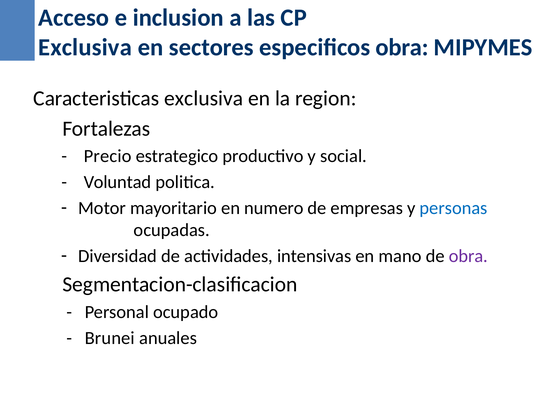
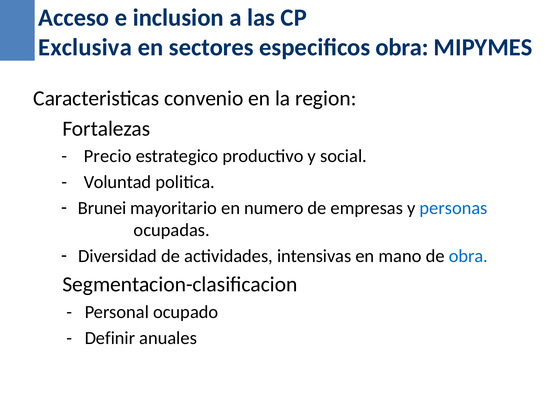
Caracteristicas exclusiva: exclusiva -> convenio (204, 98)
Motor: Motor -> Brunei (102, 208)
obra colour: purple -> blue (468, 256)
Brunei: Brunei -> Definir (110, 337)
